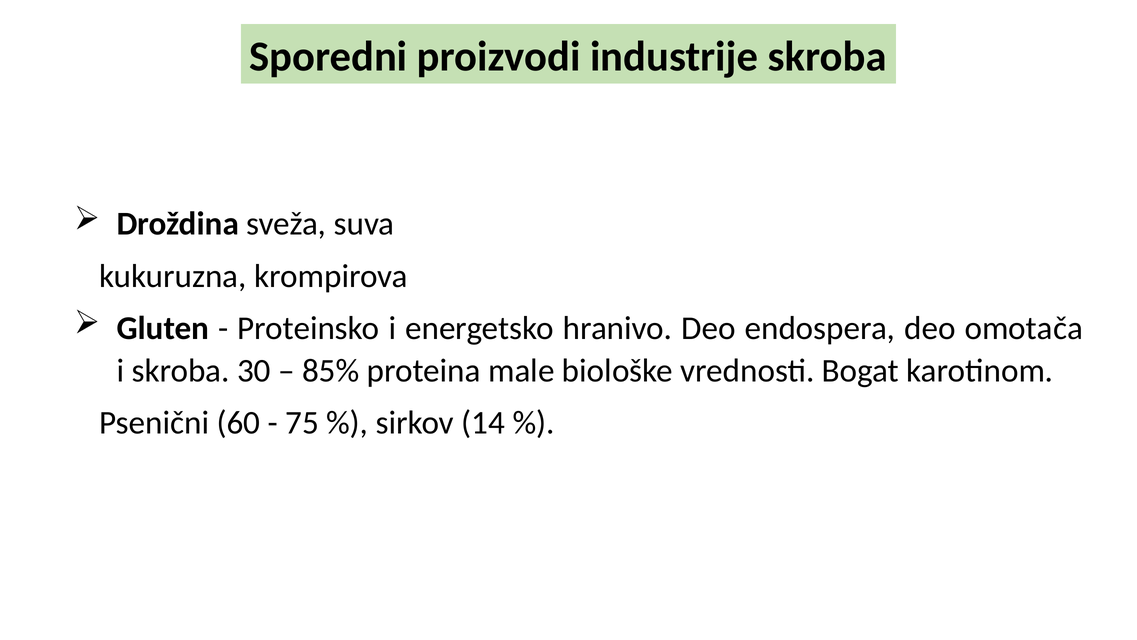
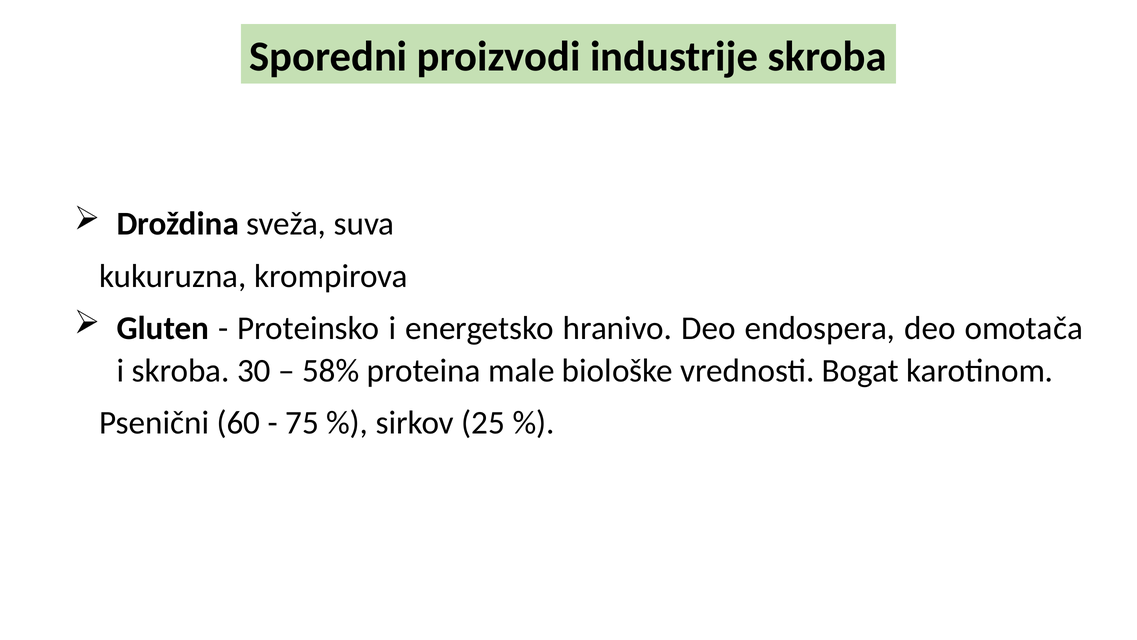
85%: 85% -> 58% (331, 371)
14: 14 -> 25 (483, 423)
